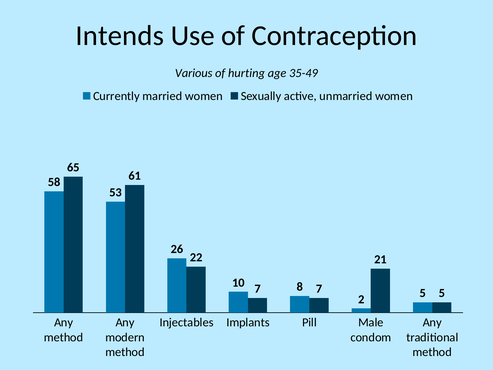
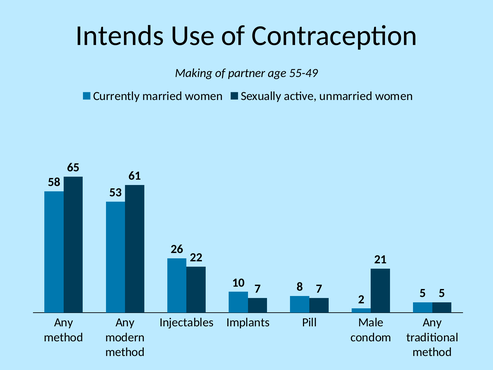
Various: Various -> Making (194, 73)
hurting: hurting -> partner (247, 73)
35-49: 35-49 -> 55-49 (304, 73)
